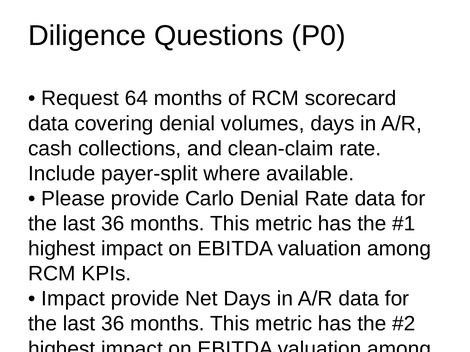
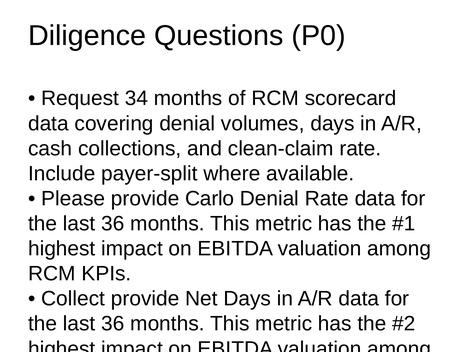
64: 64 -> 34 (136, 99)
Impact: Impact -> Collect (73, 299)
